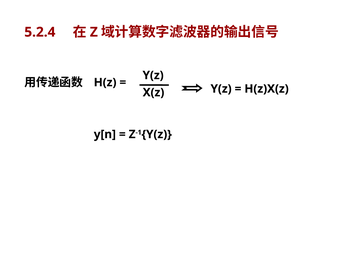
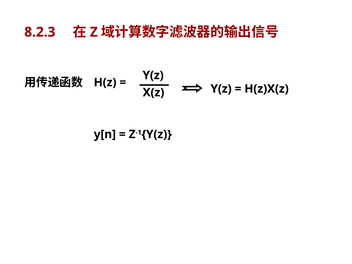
5.2.4: 5.2.4 -> 8.2.3 (40, 32)
